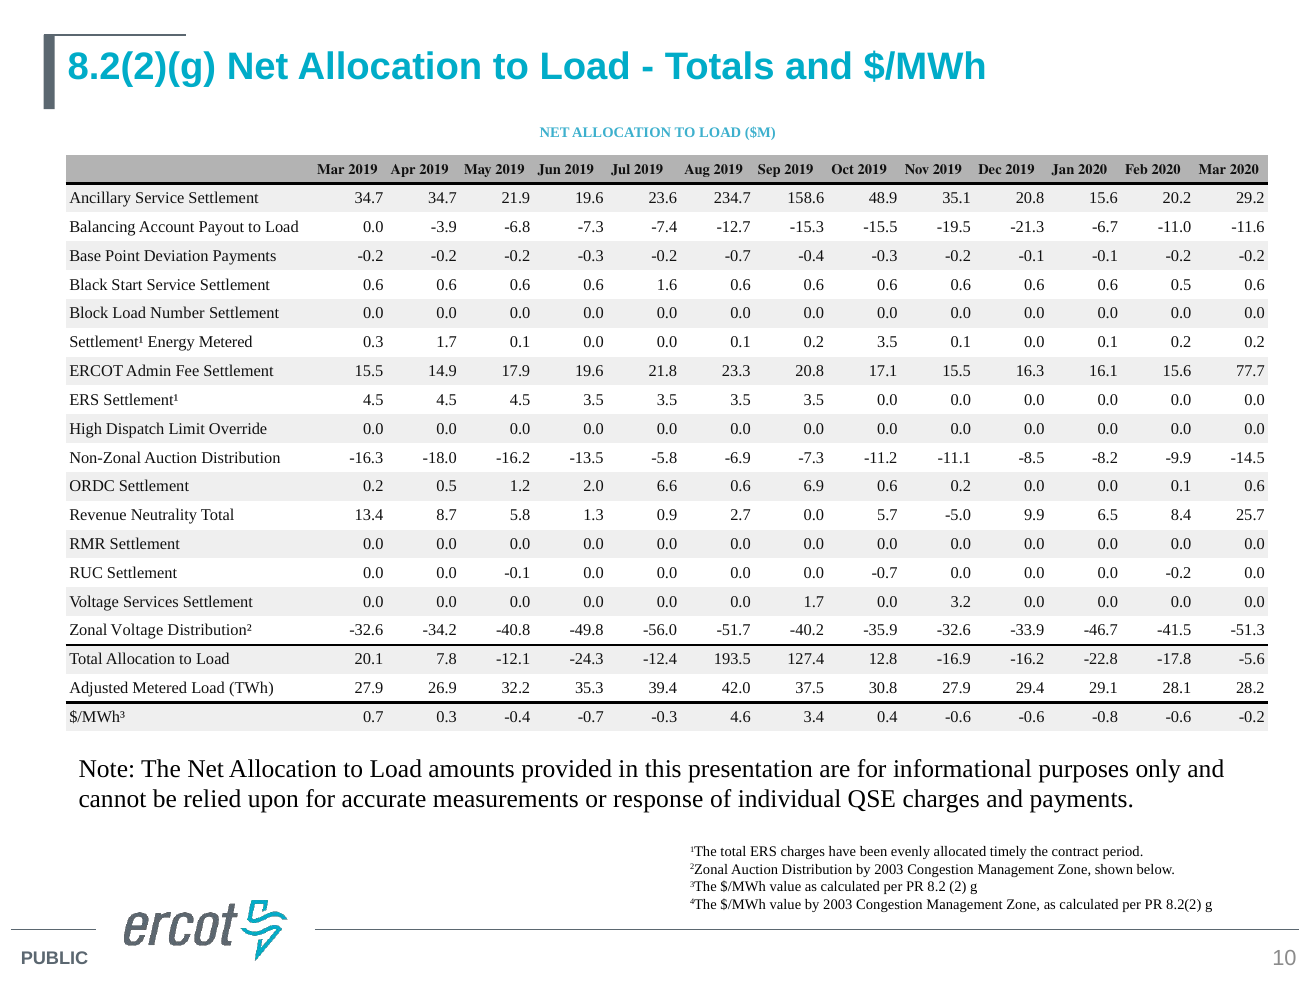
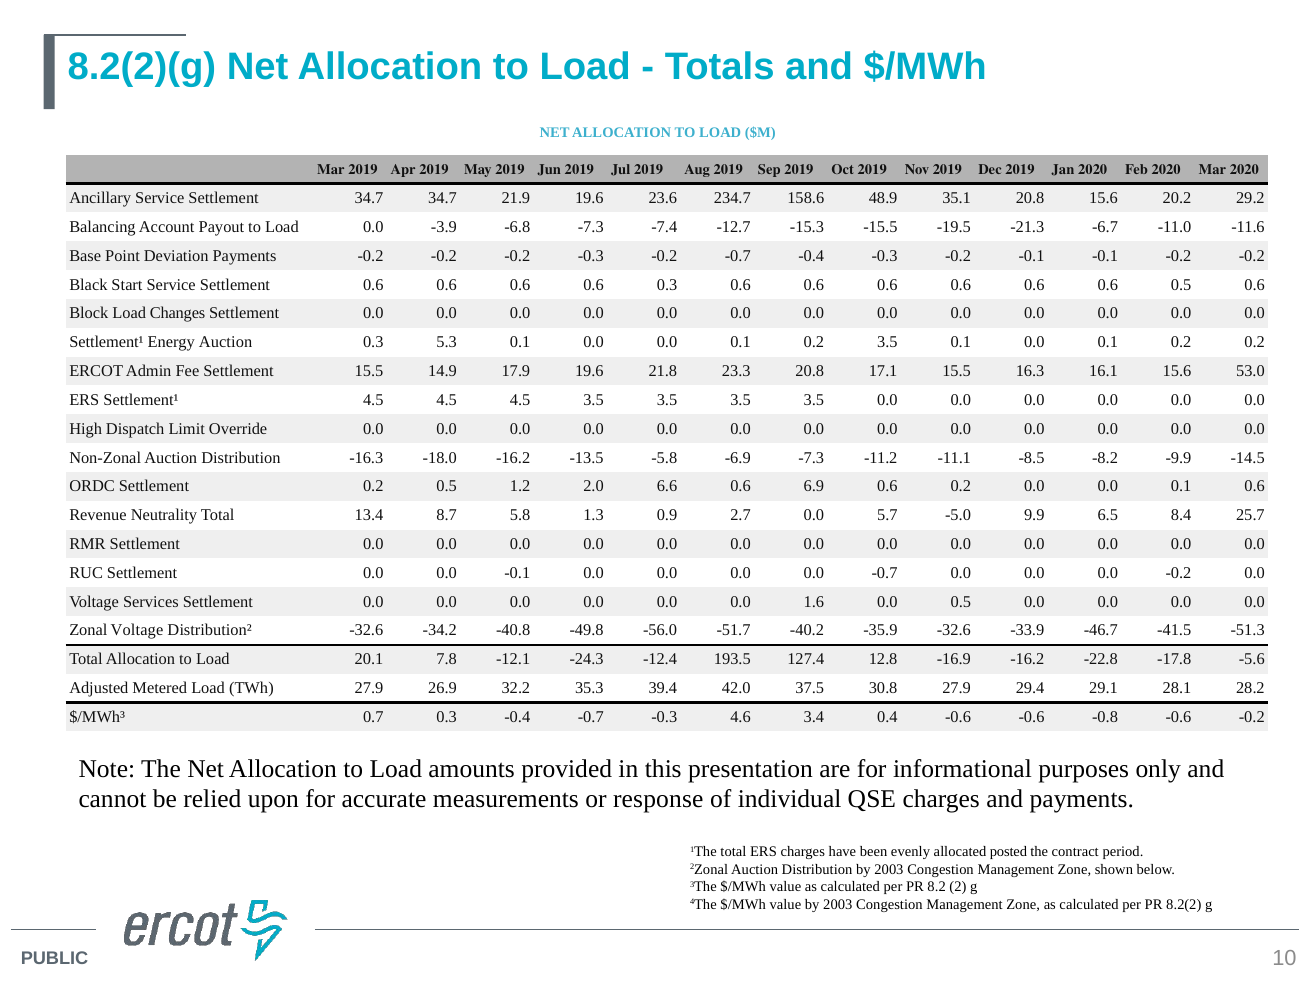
0.6 1.6: 1.6 -> 0.3 (667, 285)
Number: Number -> Changes (178, 313)
Energy Metered: Metered -> Auction (226, 342)
0.3 1.7: 1.7 -> 5.3 (447, 342)
77.7: 77.7 -> 53.0 (1250, 371)
0.0 1.7: 1.7 -> 1.6 (814, 602)
0.0 3.2: 3.2 -> 0.5 (961, 602)
timely: timely -> posted (1008, 852)
